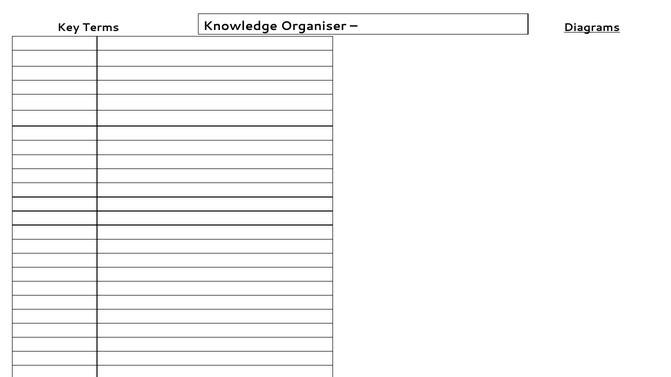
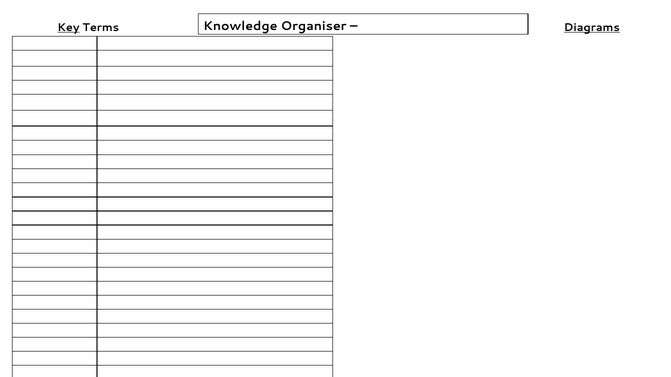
Key underline: none -> present (68, 28)
